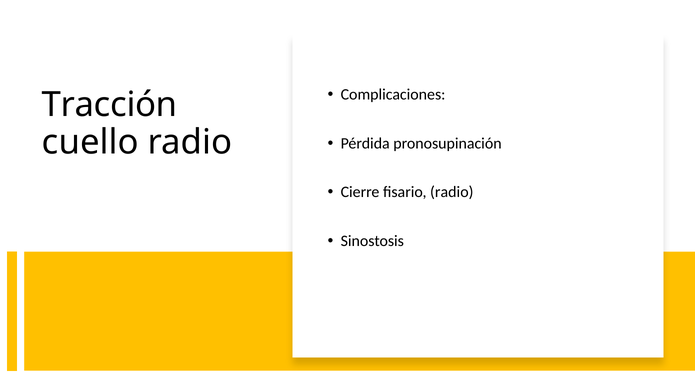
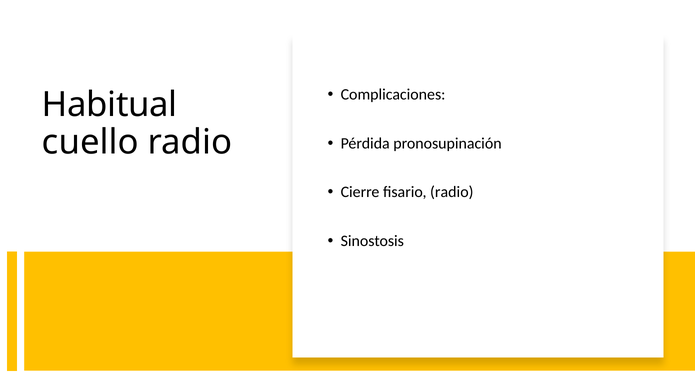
Tracción: Tracción -> Habitual (110, 105)
